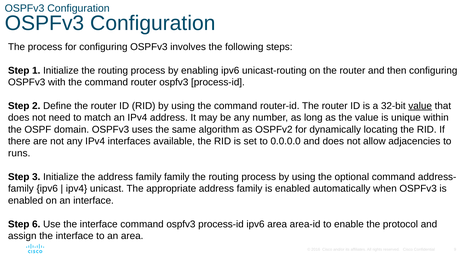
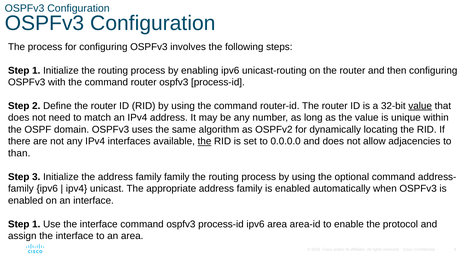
the underline: none -> present (205, 142)
runs: runs -> than (19, 154)
6: 6 -> 1 (36, 225)
